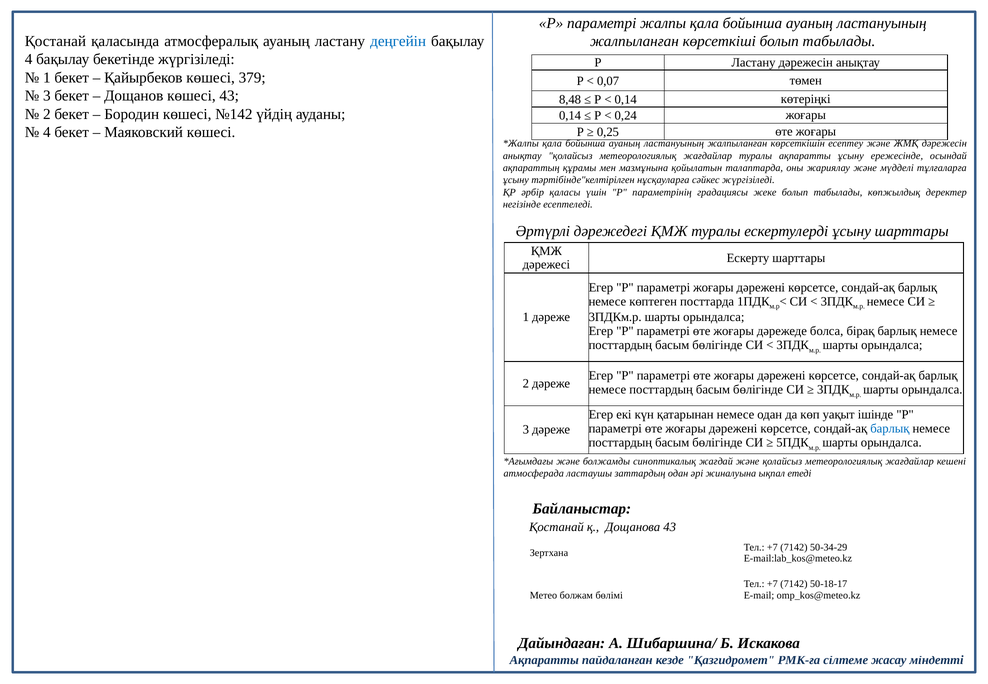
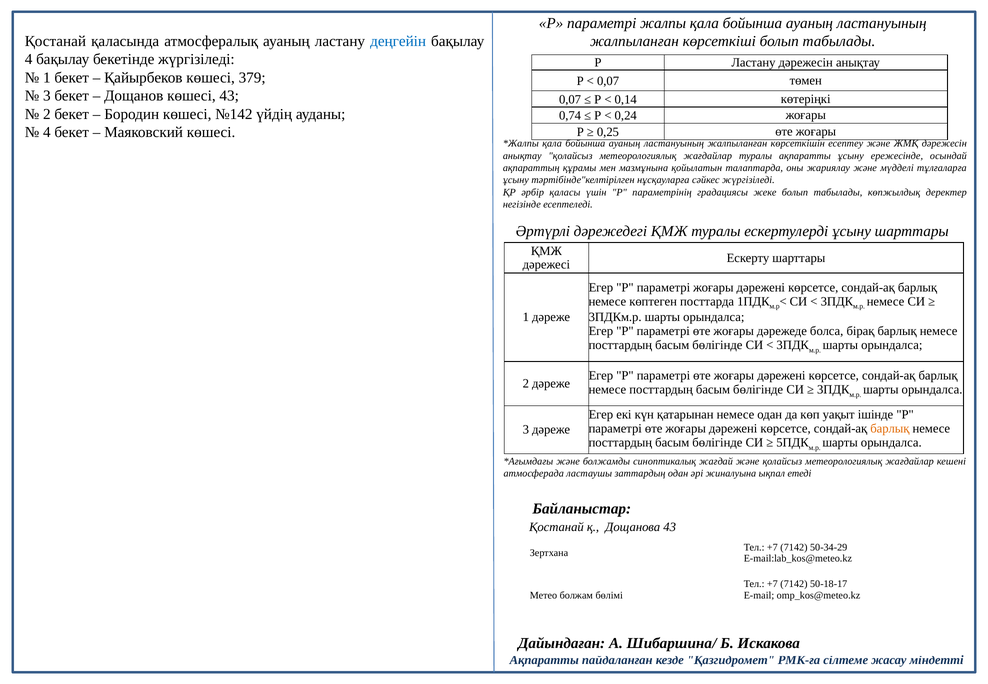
8,48: 8,48 -> 0,07 (570, 99)
0,14: 0,14 -> 0,74 (570, 116)
барлық colour: blue -> orange (890, 429)
